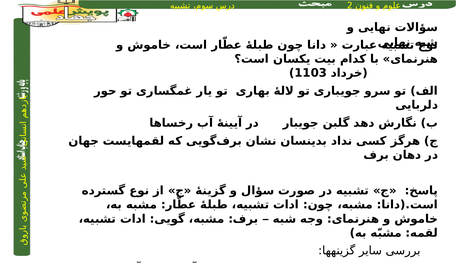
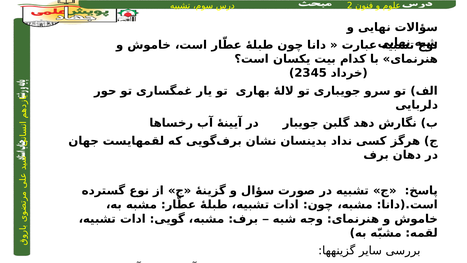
1103: 1103 -> 2345 (311, 73)
